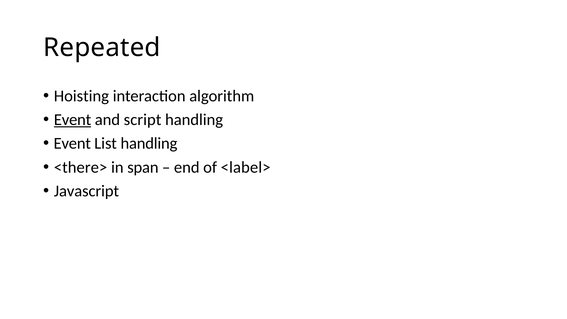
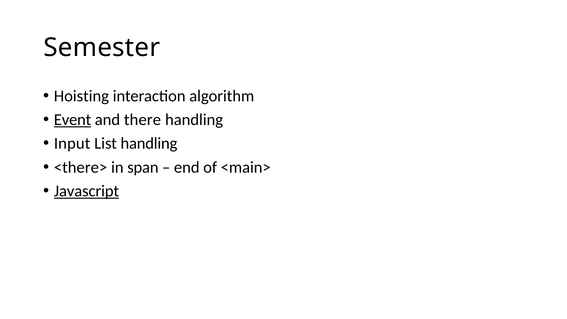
Repeated: Repeated -> Semester (102, 48)
script: script -> there (143, 120)
Event: Event -> Input (72, 143)
<label>: <label> -> <main> (246, 167)
Javascript underline: none -> present (86, 191)
